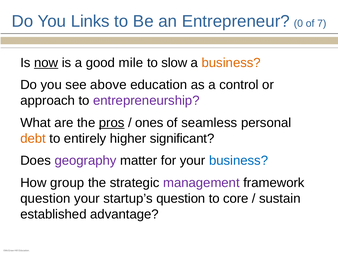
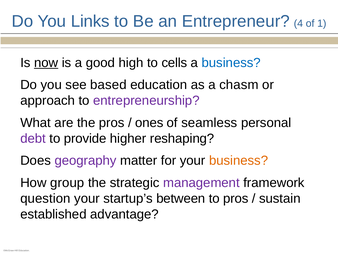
0: 0 -> 4 (298, 24)
7: 7 -> 1 (322, 24)
mile: mile -> high (131, 63)
slow: slow -> cells (174, 63)
business colour: orange -> blue (231, 63)
above: above -> based (108, 85)
control: control -> chasm (239, 85)
pros underline: present -> none (112, 123)
debt colour: orange -> purple (33, 139)
entirely: entirely -> provide (85, 139)
significant: significant -> reshaping (182, 139)
business colour: blue -> orange (239, 161)
startup’s question: question -> between (181, 199)
to core: core -> pros (236, 199)
